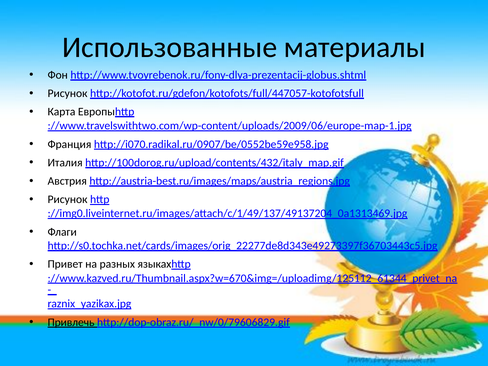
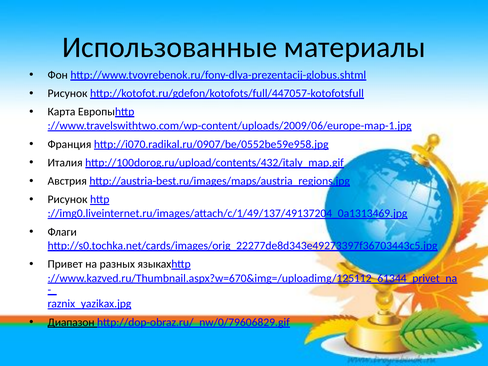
Привлечь: Привлечь -> Диапазон (71, 322)
